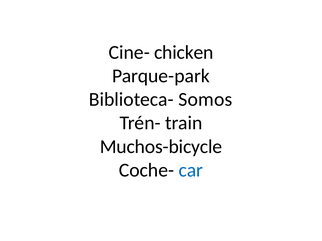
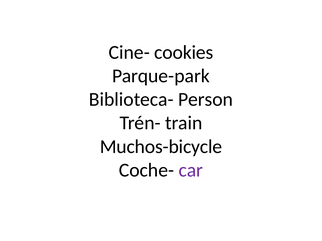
chicken: chicken -> cookies (184, 52)
Somos: Somos -> Person (205, 100)
car colour: blue -> purple (191, 170)
